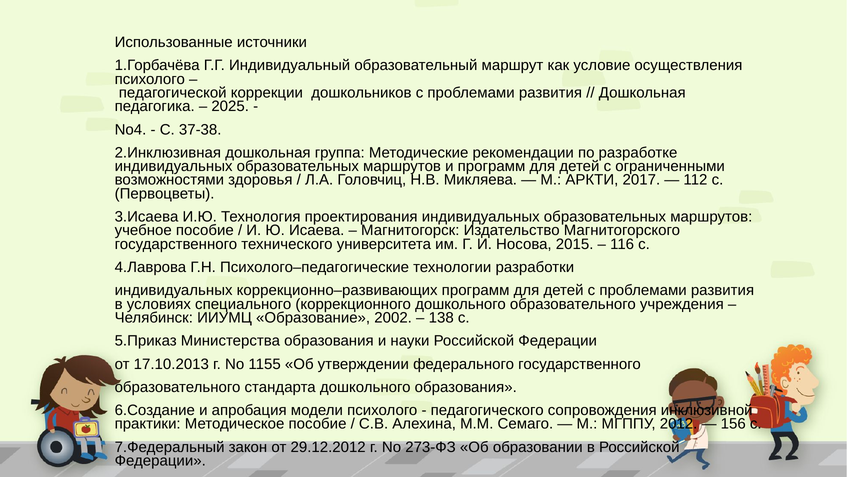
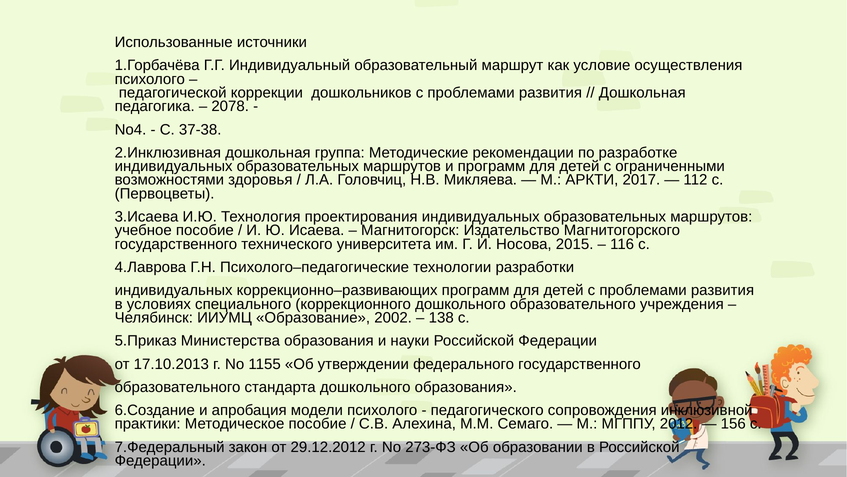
2025: 2025 -> 2078 (230, 106)
